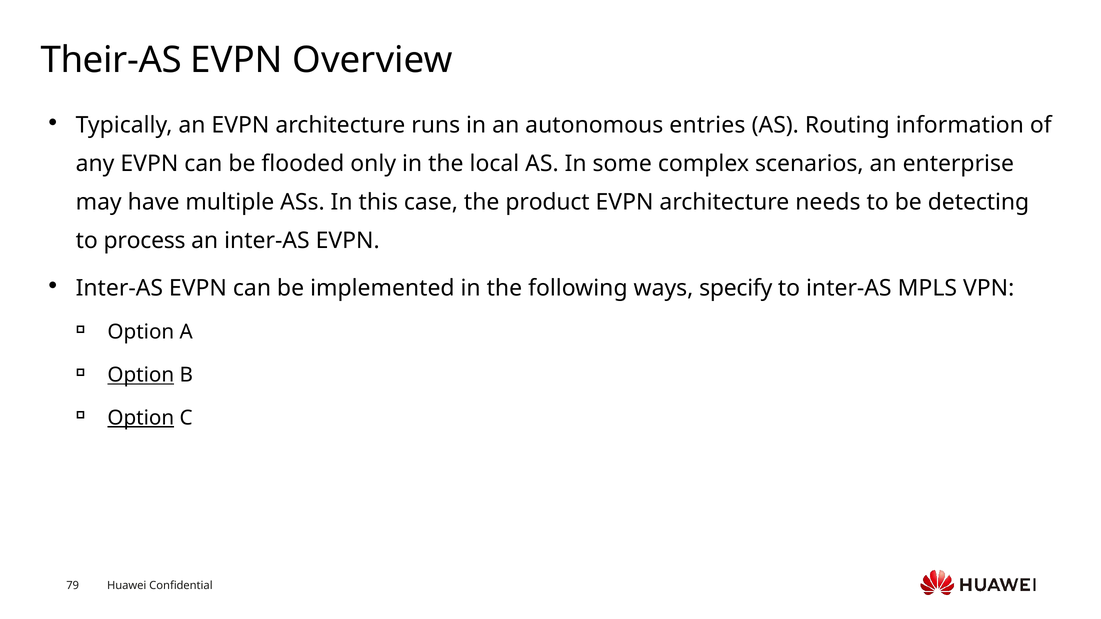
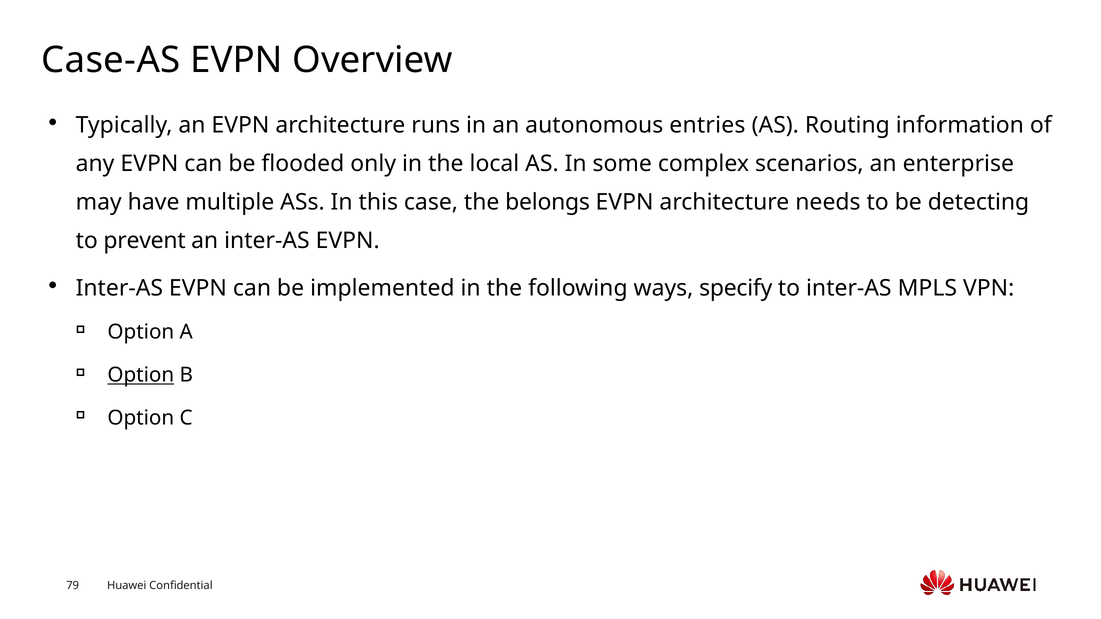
Their-AS: Their-AS -> Case-AS (111, 60)
product: product -> belongs (548, 202)
process: process -> prevent (145, 241)
Option underline: present -> none (141, 418)
